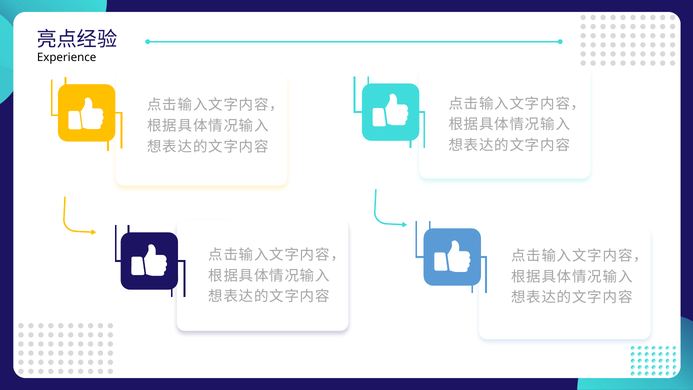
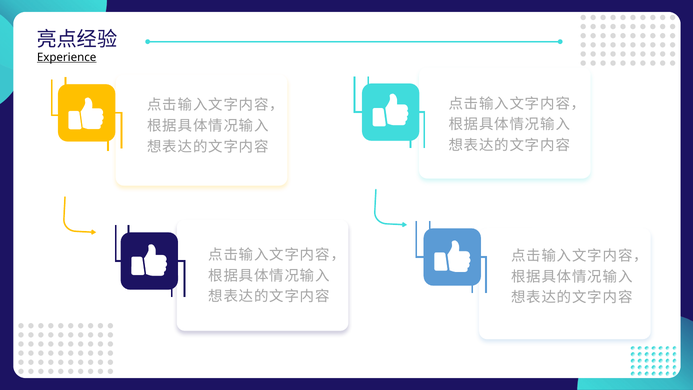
Experience underline: none -> present (67, 57)
